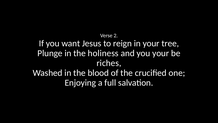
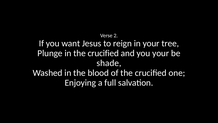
in the holiness: holiness -> crucified (103, 53)
riches: riches -> shade (109, 63)
